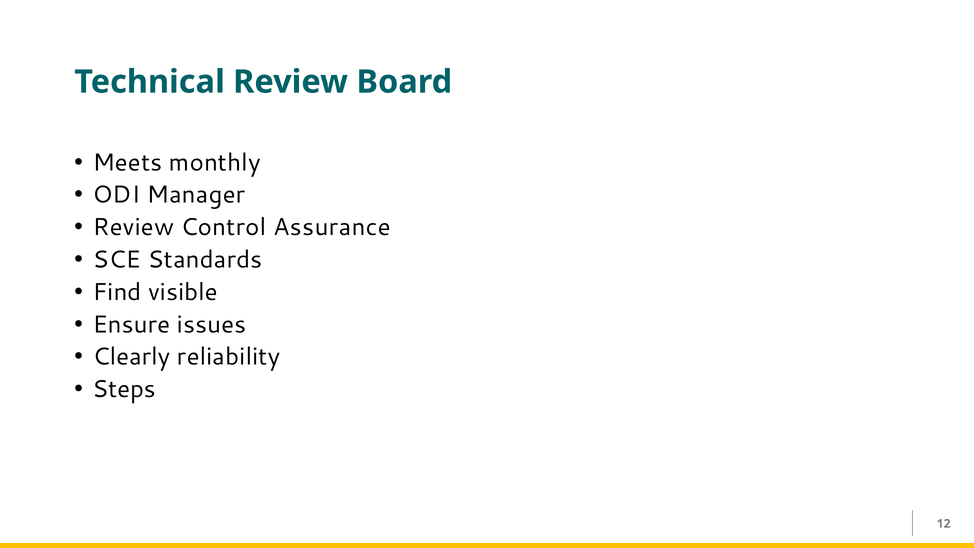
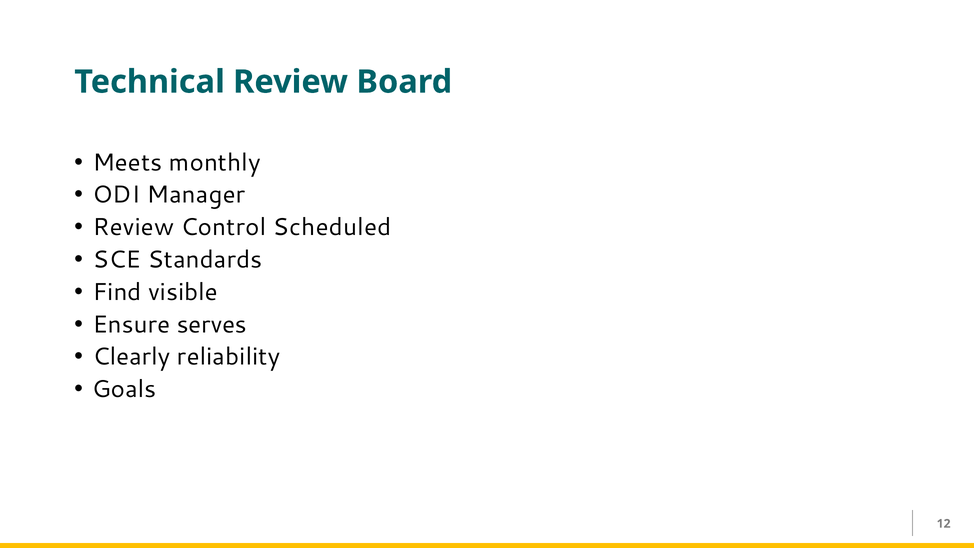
Assurance: Assurance -> Scheduled (332, 227)
issues: issues -> serves (212, 324)
Steps: Steps -> Goals (124, 389)
